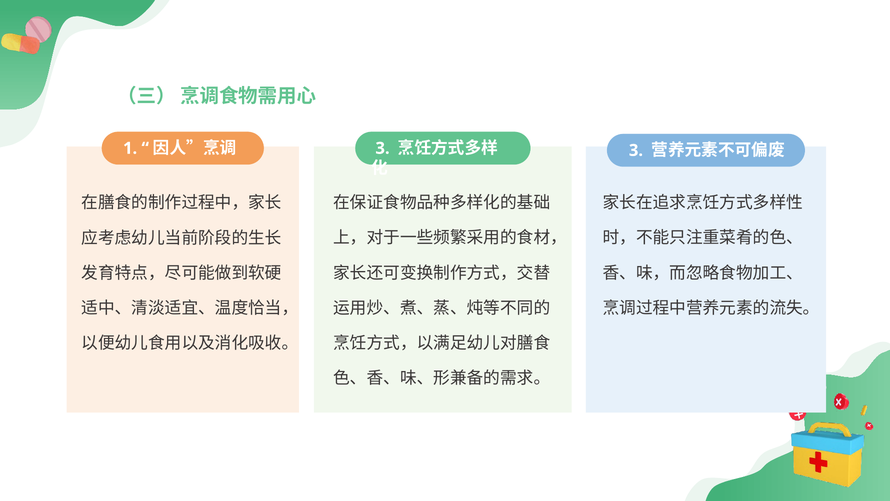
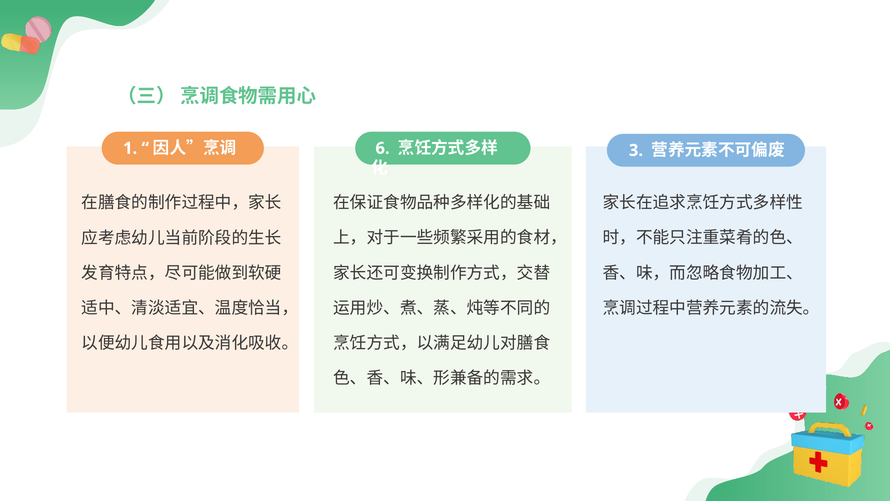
3: 3 -> 6 (383, 148)
